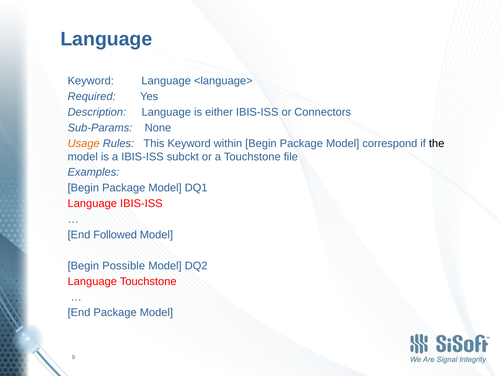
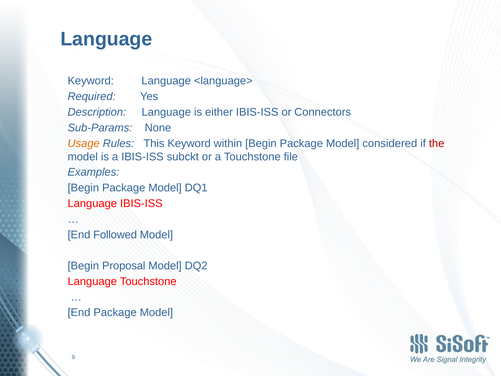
correspond: correspond -> considered (390, 143)
the colour: black -> red (437, 143)
Possible: Possible -> Proposal (124, 266)
